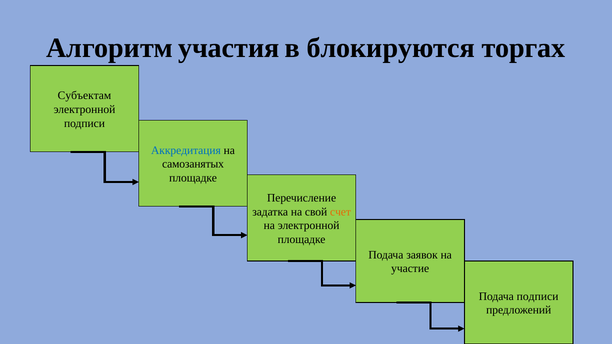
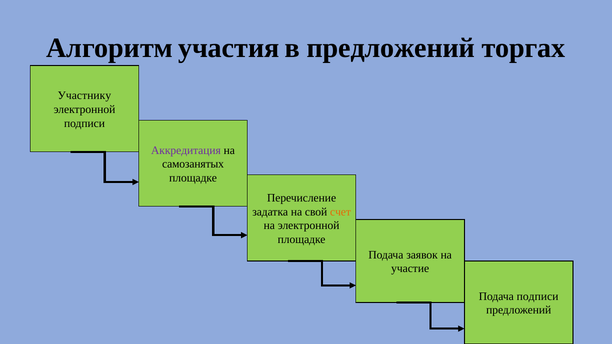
в блокируются: блокируются -> предложений (391, 48)
Субъектам: Субъектам -> Участнику (84, 96)
Аккредитация colour: blue -> purple (186, 150)
